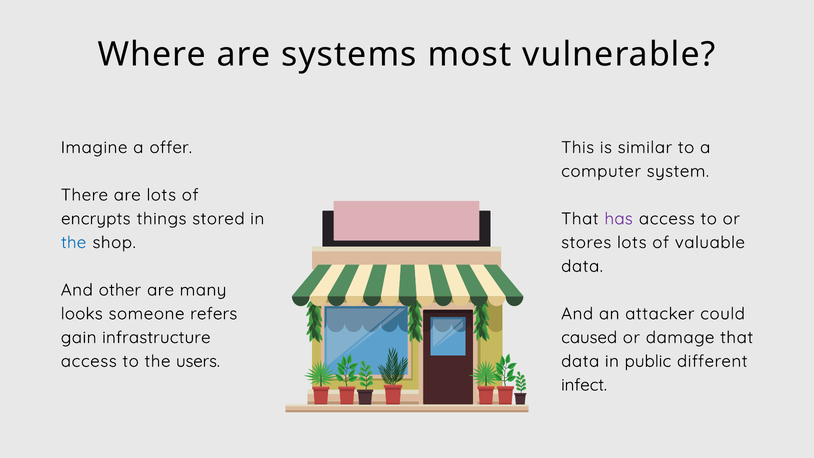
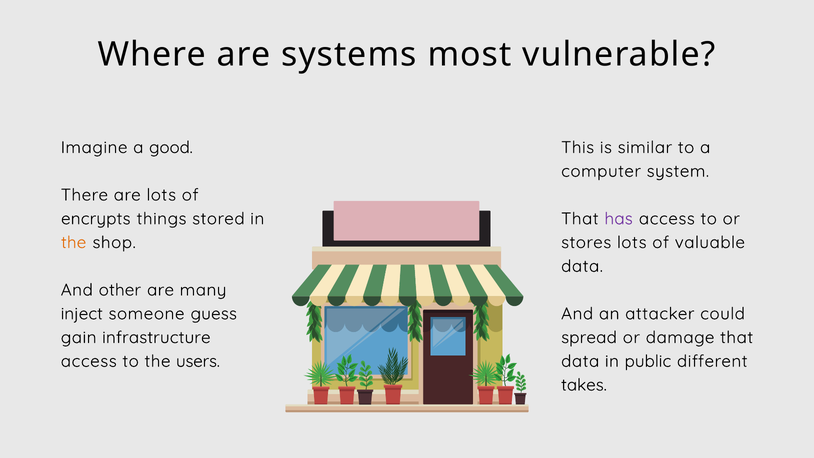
offer: offer -> good (171, 147)
the colour: blue -> orange (74, 242)
looks: looks -> inject (82, 314)
refers: refers -> guess (214, 314)
caused: caused -> spread (589, 337)
infect: infect -> takes (584, 385)
